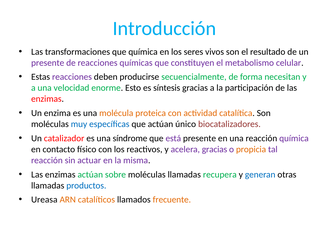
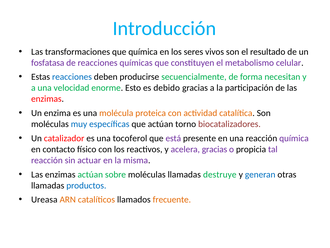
presente: presente -> fosfatasa (48, 63)
reacciones colour: purple -> blue (72, 77)
síntesis: síntesis -> debido (167, 88)
único: único -> torno (186, 124)
síndrome: síndrome -> tocoferol (130, 138)
propicia colour: orange -> black (251, 149)
recupera: recupera -> destruye (220, 174)
